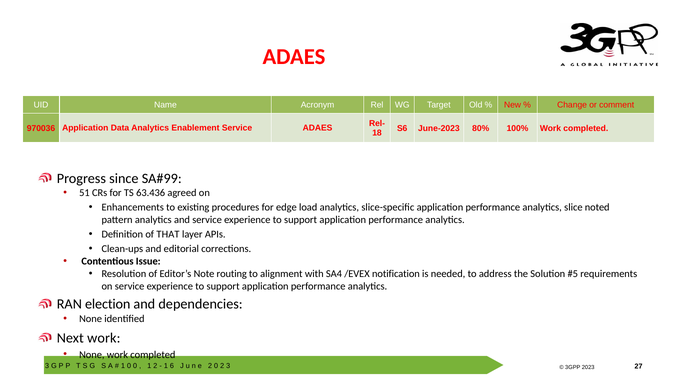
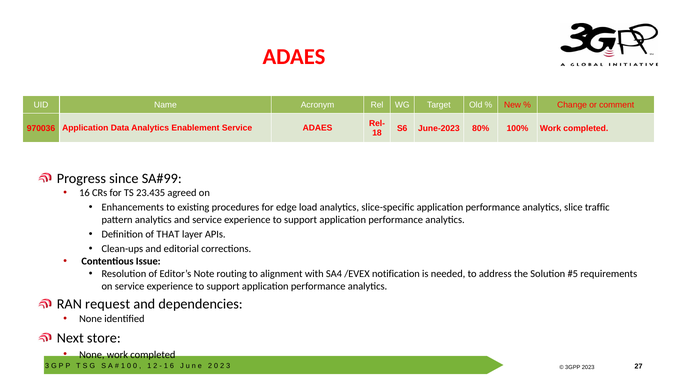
51: 51 -> 16 (84, 193)
63.436: 63.436 -> 23.435 (151, 193)
noted: noted -> traffic (597, 208)
election: election -> request (108, 304)
Next work: work -> store (104, 338)
